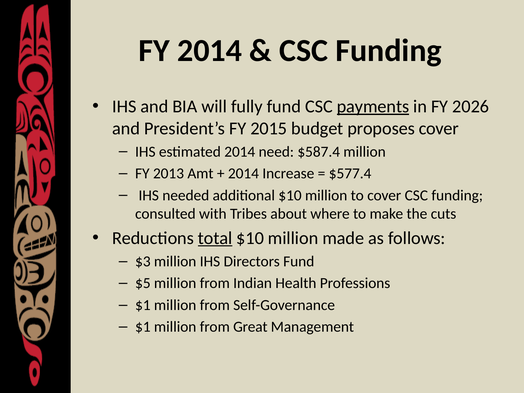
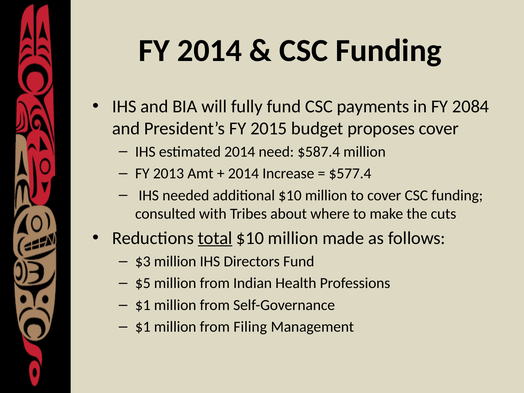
payments underline: present -> none (373, 107)
2026: 2026 -> 2084 (471, 107)
Great: Great -> Filing (250, 327)
